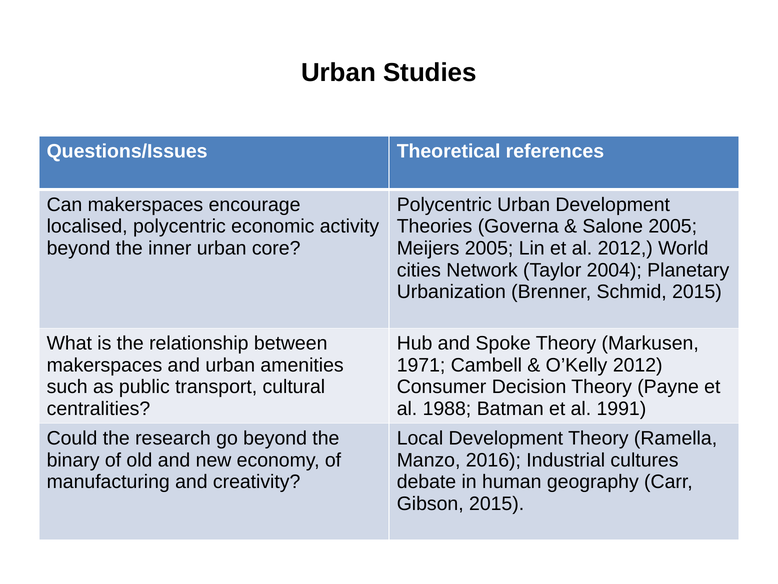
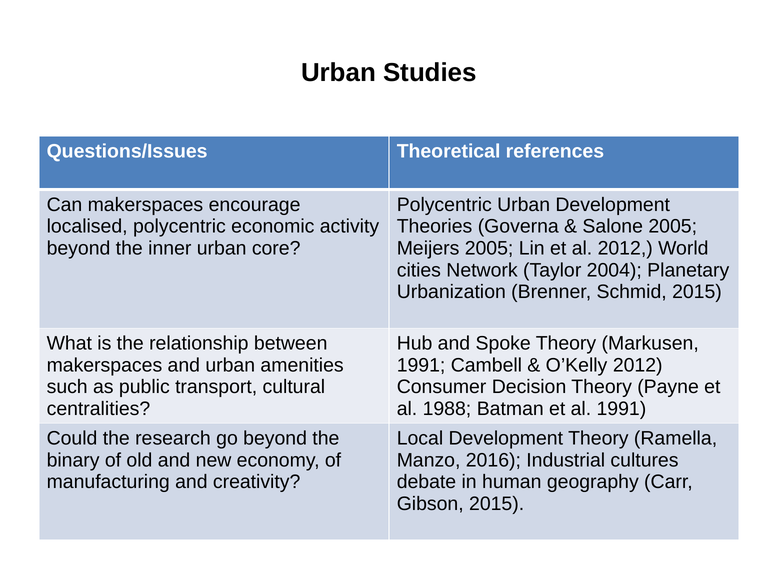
1971: 1971 -> 1991 (421, 365)
